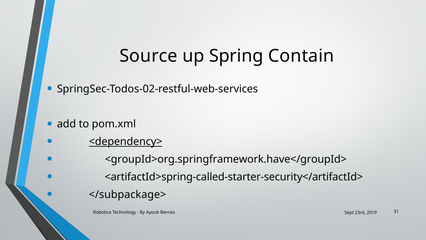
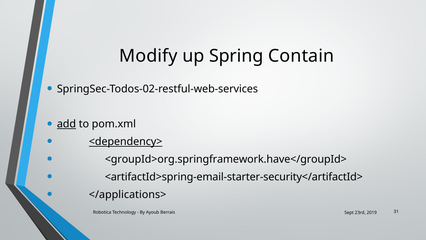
Source: Source -> Modify (148, 56)
add underline: none -> present (66, 124)
<artifactId>spring-called-starter-security</artifactId>: <artifactId>spring-called-starter-security</artifactId> -> <artifactId>spring-email-starter-security</artifactId> (234, 177)
</subpackage>: </subpackage> -> </applications> (128, 194)
